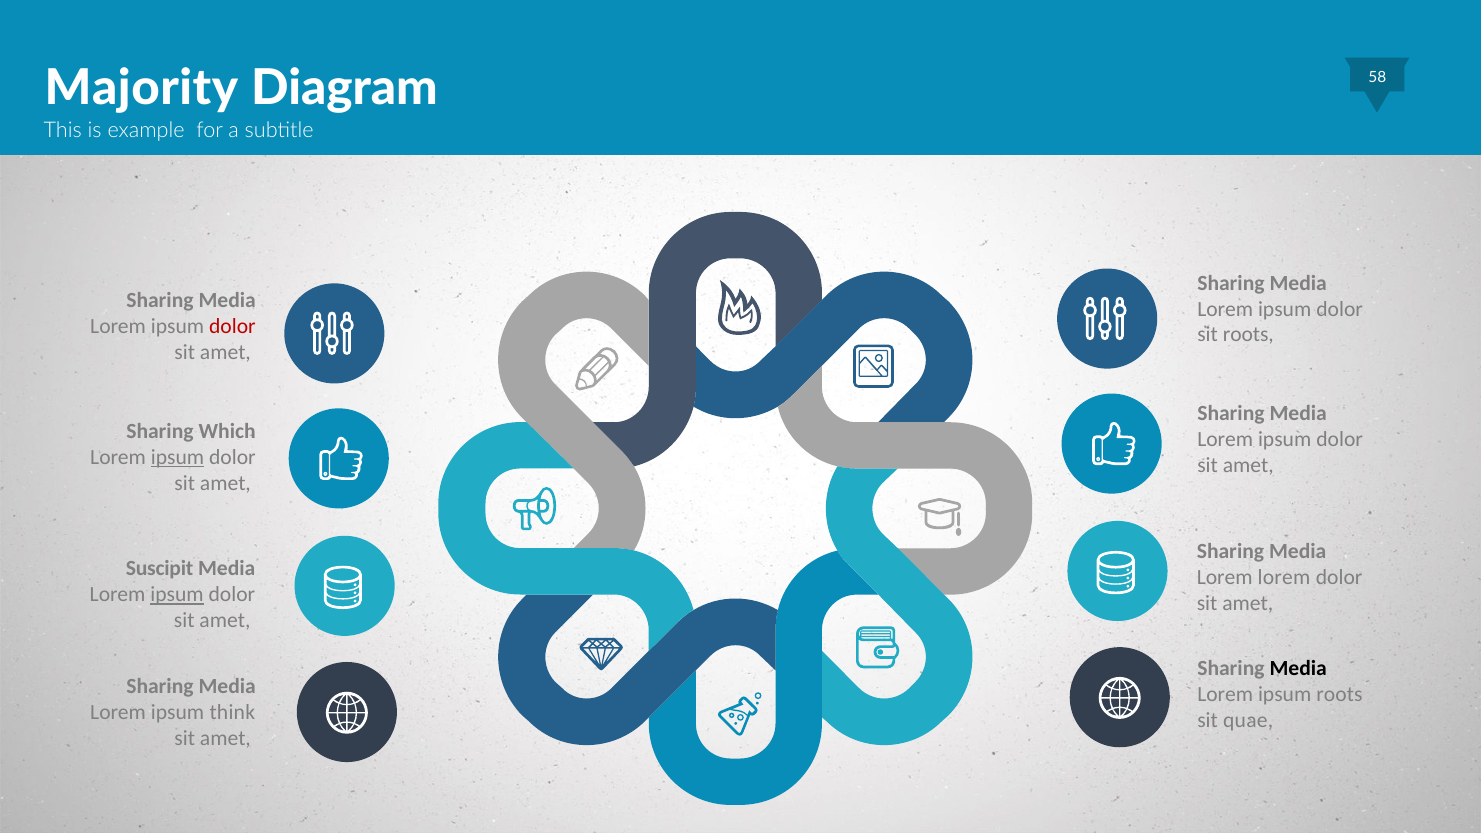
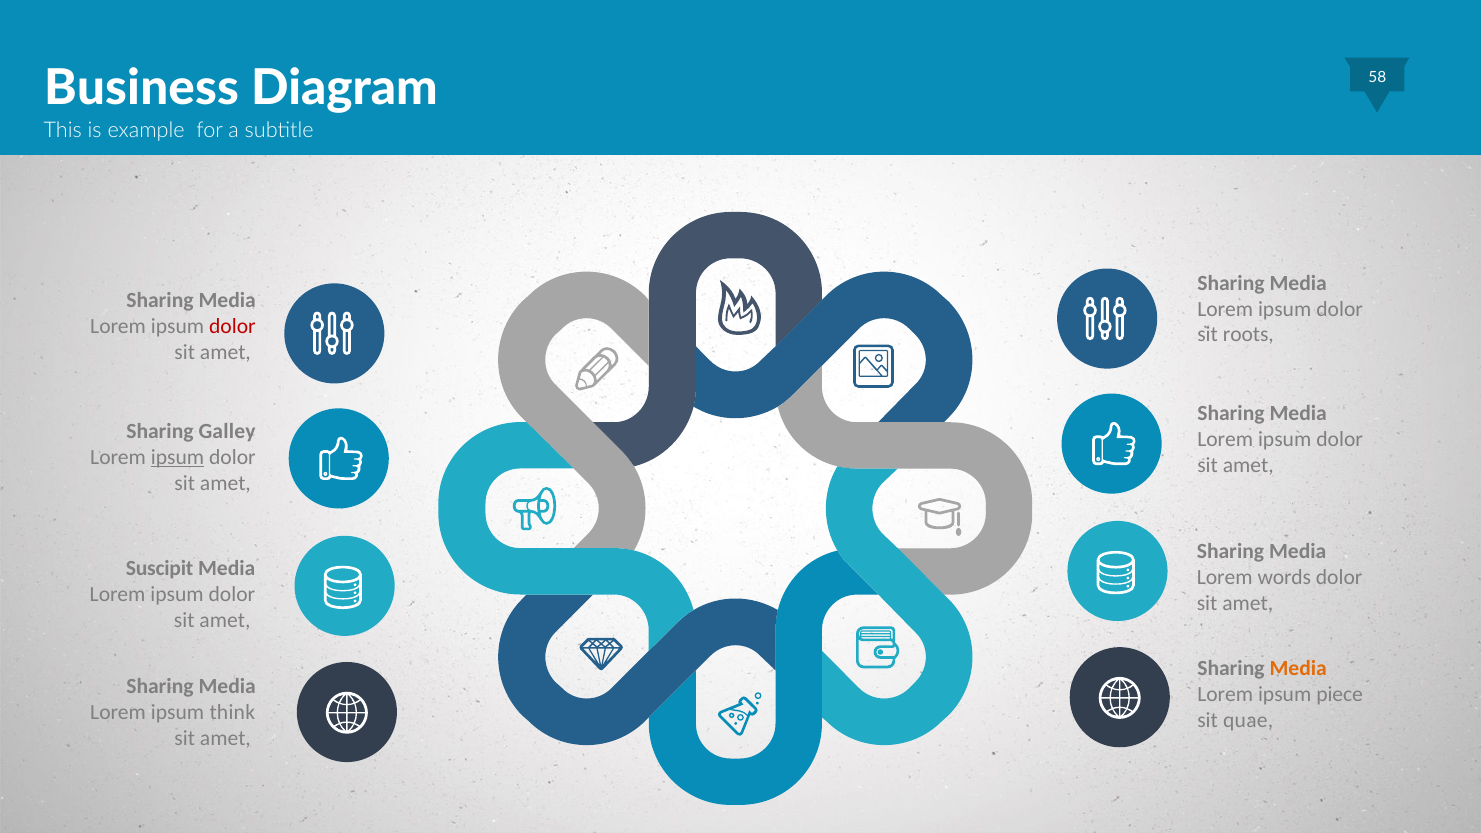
Majority: Majority -> Business (142, 88)
Which: Which -> Galley (227, 431)
Lorem lorem: lorem -> words (1284, 577)
ipsum underline: present -> none (177, 595)
Media colour: black -> orange (1298, 669)
ipsum roots: roots -> piece (1340, 695)
